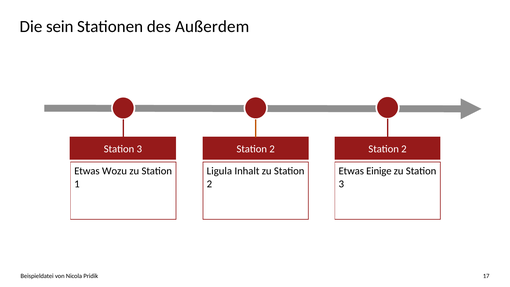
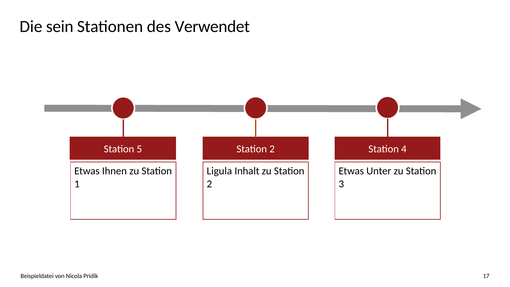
Außerdem: Außerdem -> Verwendet (212, 27)
3: 3 -> 5 (139, 149)
2: 2 -> 4 (404, 149)
Wozu: Wozu -> Ihnen (114, 171)
Einige: Einige -> Unter (379, 171)
